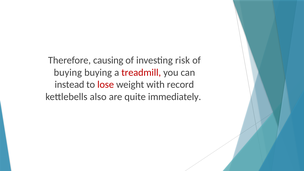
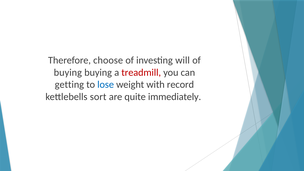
causing: causing -> choose (108, 60)
risk: risk -> will (183, 60)
instead: instead -> getting (69, 85)
lose colour: red -> blue (106, 85)
also: also -> sort (98, 97)
